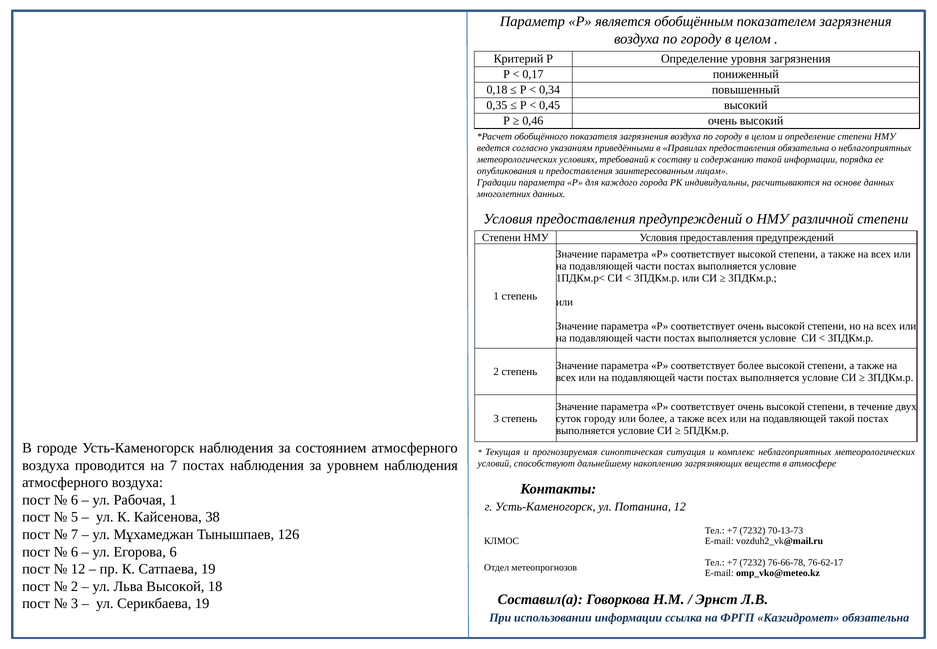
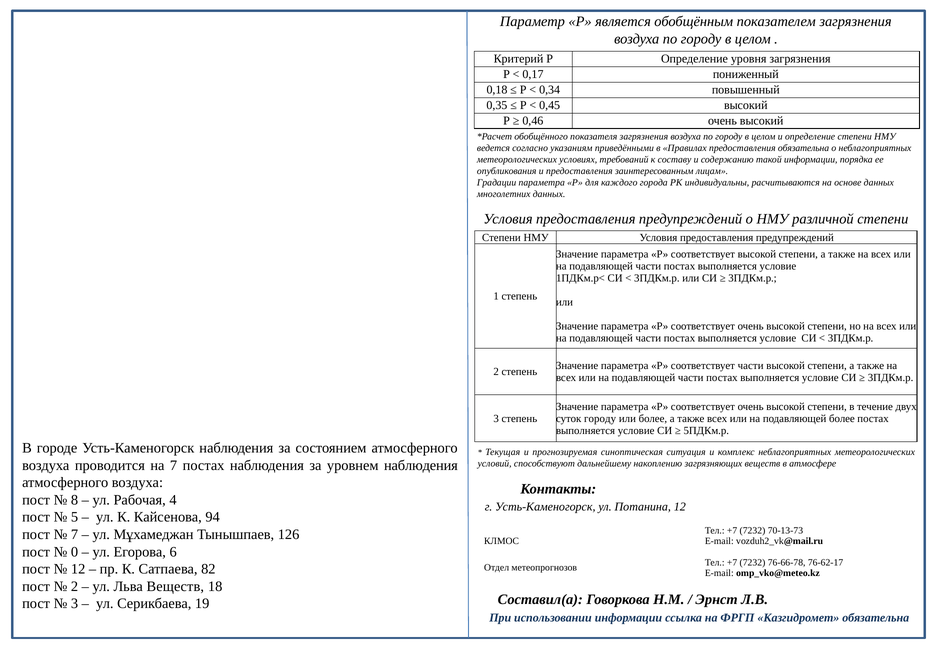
соответствует более: более -> части (751, 365)
подавляющей такой: такой -> более (842, 418)
6: 6 -> 8 (75, 500)
Рабочая 1: 1 -> 4 (173, 500)
38: 38 -> 94 (213, 517)
6: 6 -> 0 (75, 552)
Сатпаева 19: 19 -> 82 (208, 569)
Льва Высокой: Высокой -> Веществ (175, 586)
